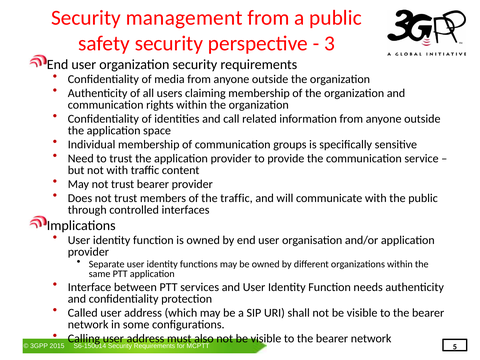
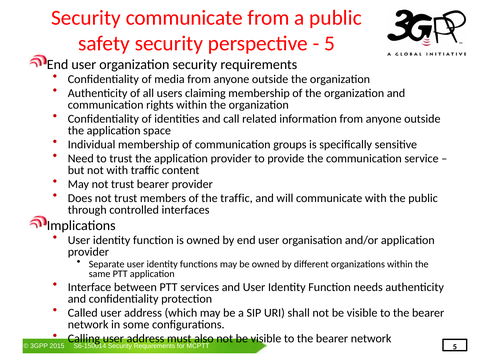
Security management: management -> communicate (184, 18)
3: 3 -> 5 (329, 43)
